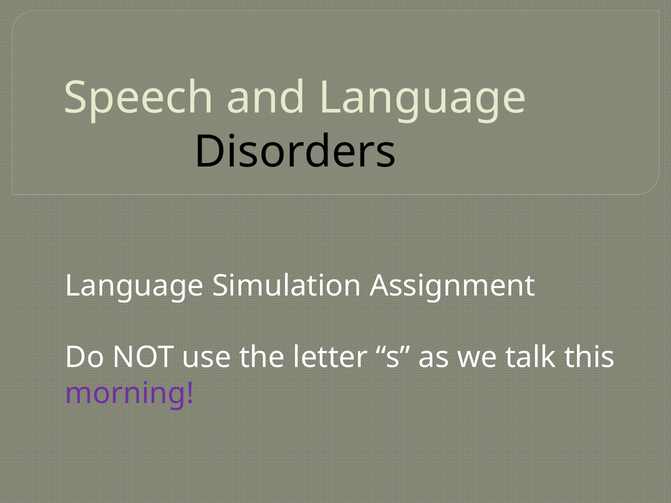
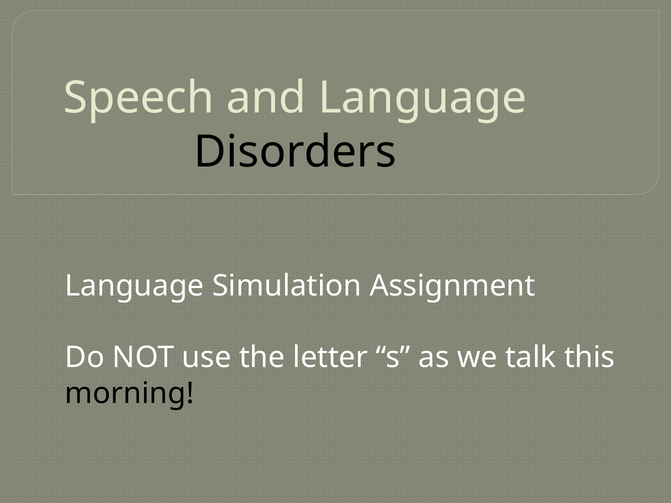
morning colour: purple -> black (129, 394)
